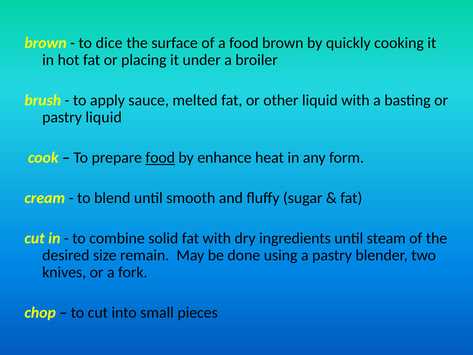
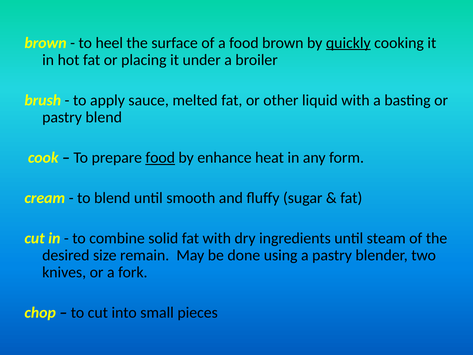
dice: dice -> heel (109, 43)
quickly underline: none -> present (348, 43)
pastry liquid: liquid -> blend (104, 117)
